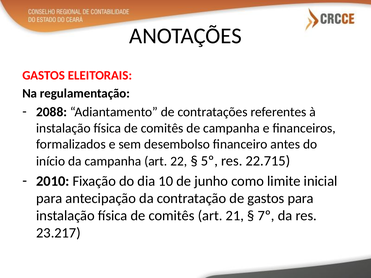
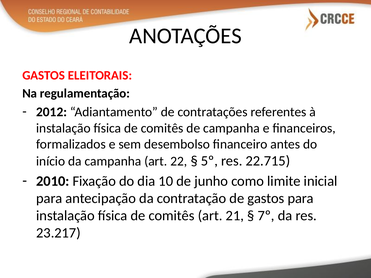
2088: 2088 -> 2012 (52, 112)
